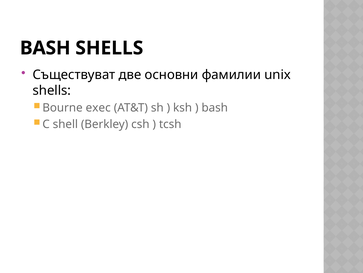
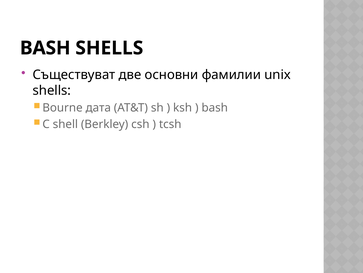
exec: exec -> дата (98, 107)
